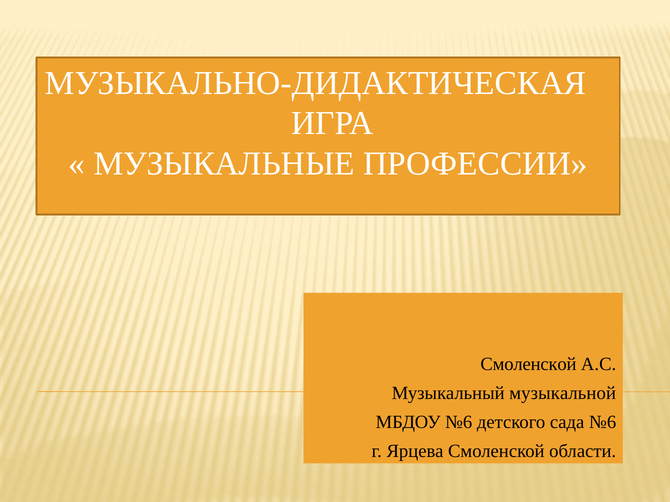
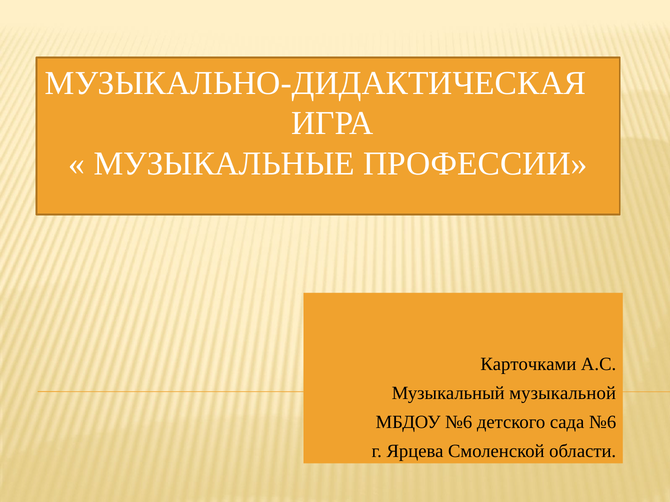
Смоленской: Смоленской -> Карточками (528, 365)
